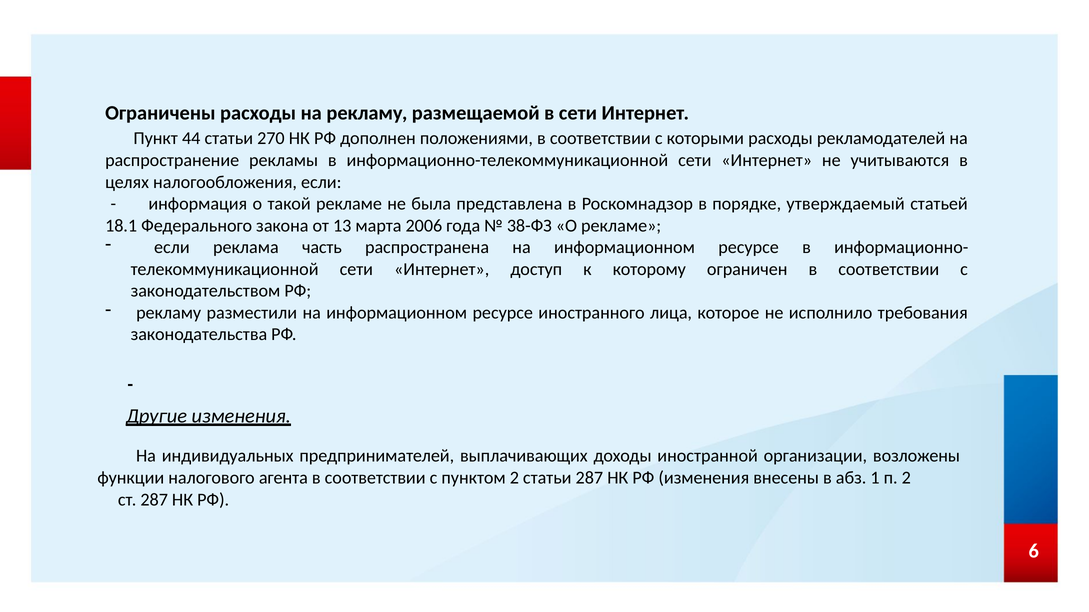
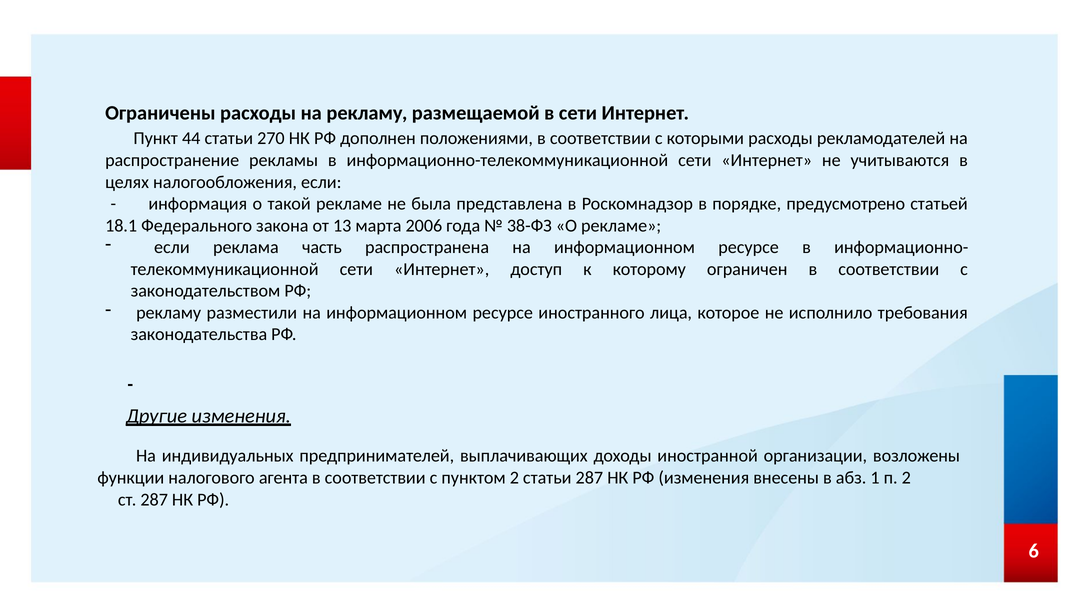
утверждаемый: утверждаемый -> предусмотрено (846, 204)
